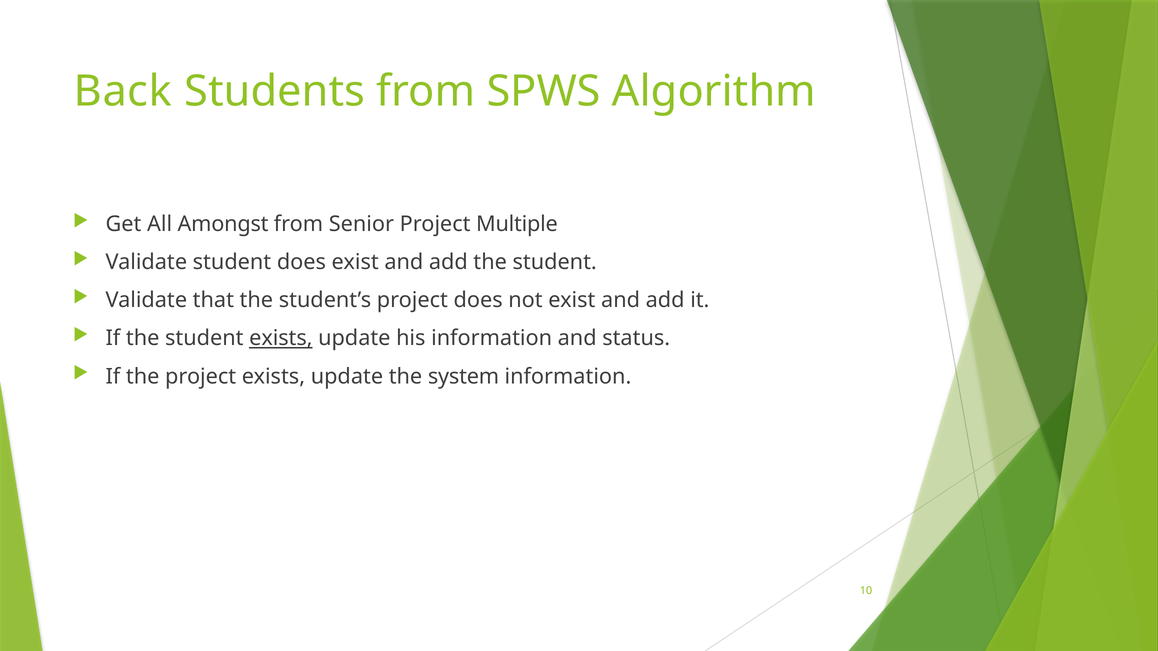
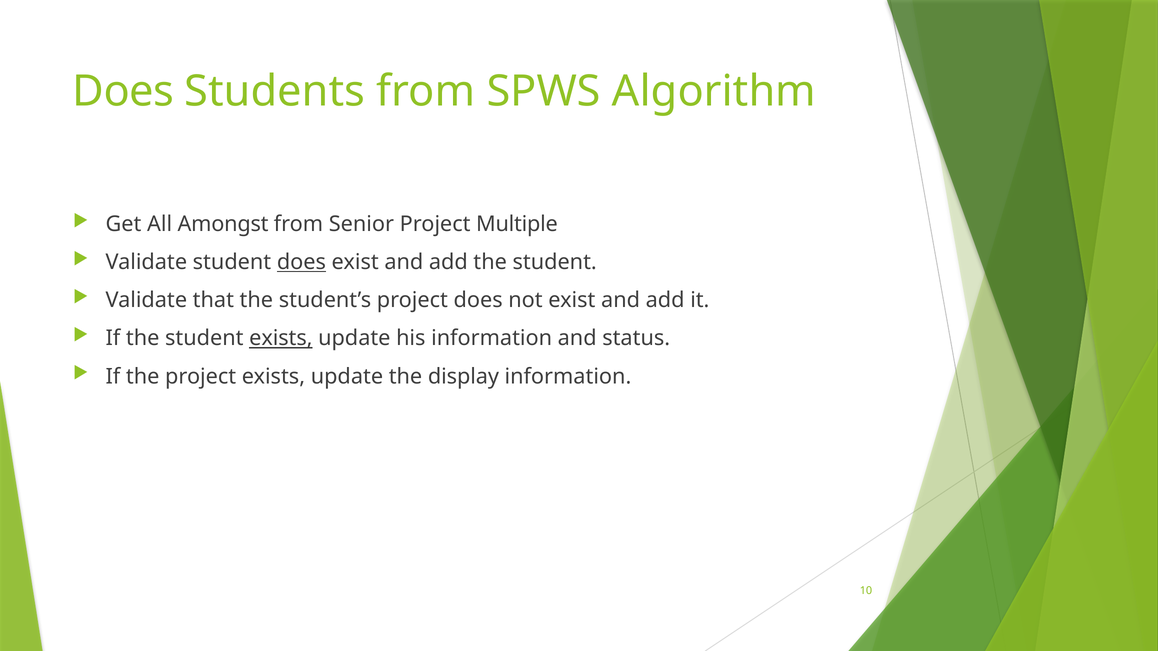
Back: Back -> Does (123, 91)
does underline: none -> present (301, 262)
system: system -> display (463, 377)
